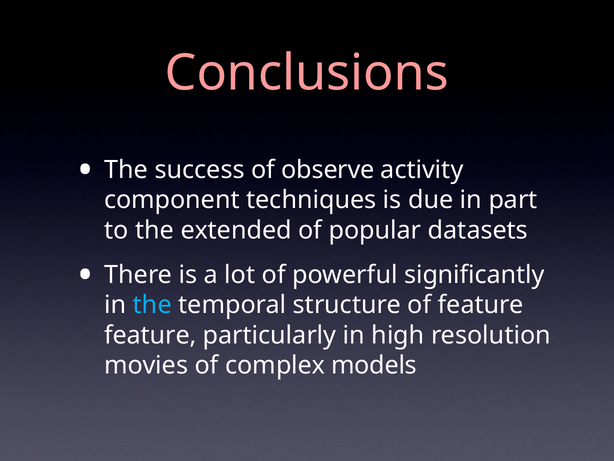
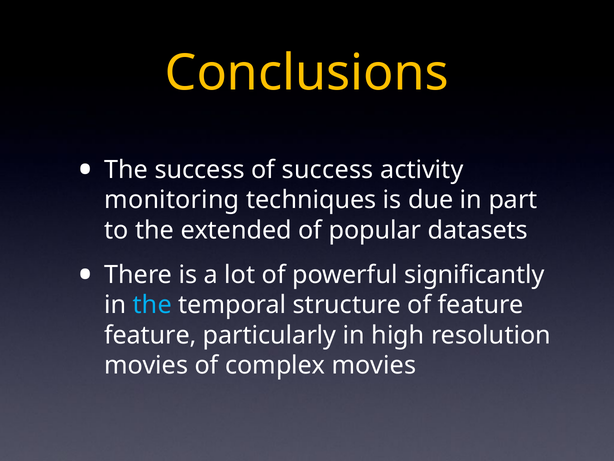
Conclusions colour: pink -> yellow (307, 73)
of observe: observe -> success (328, 170)
component: component -> monitoring (172, 200)
complex models: models -> movies (374, 365)
